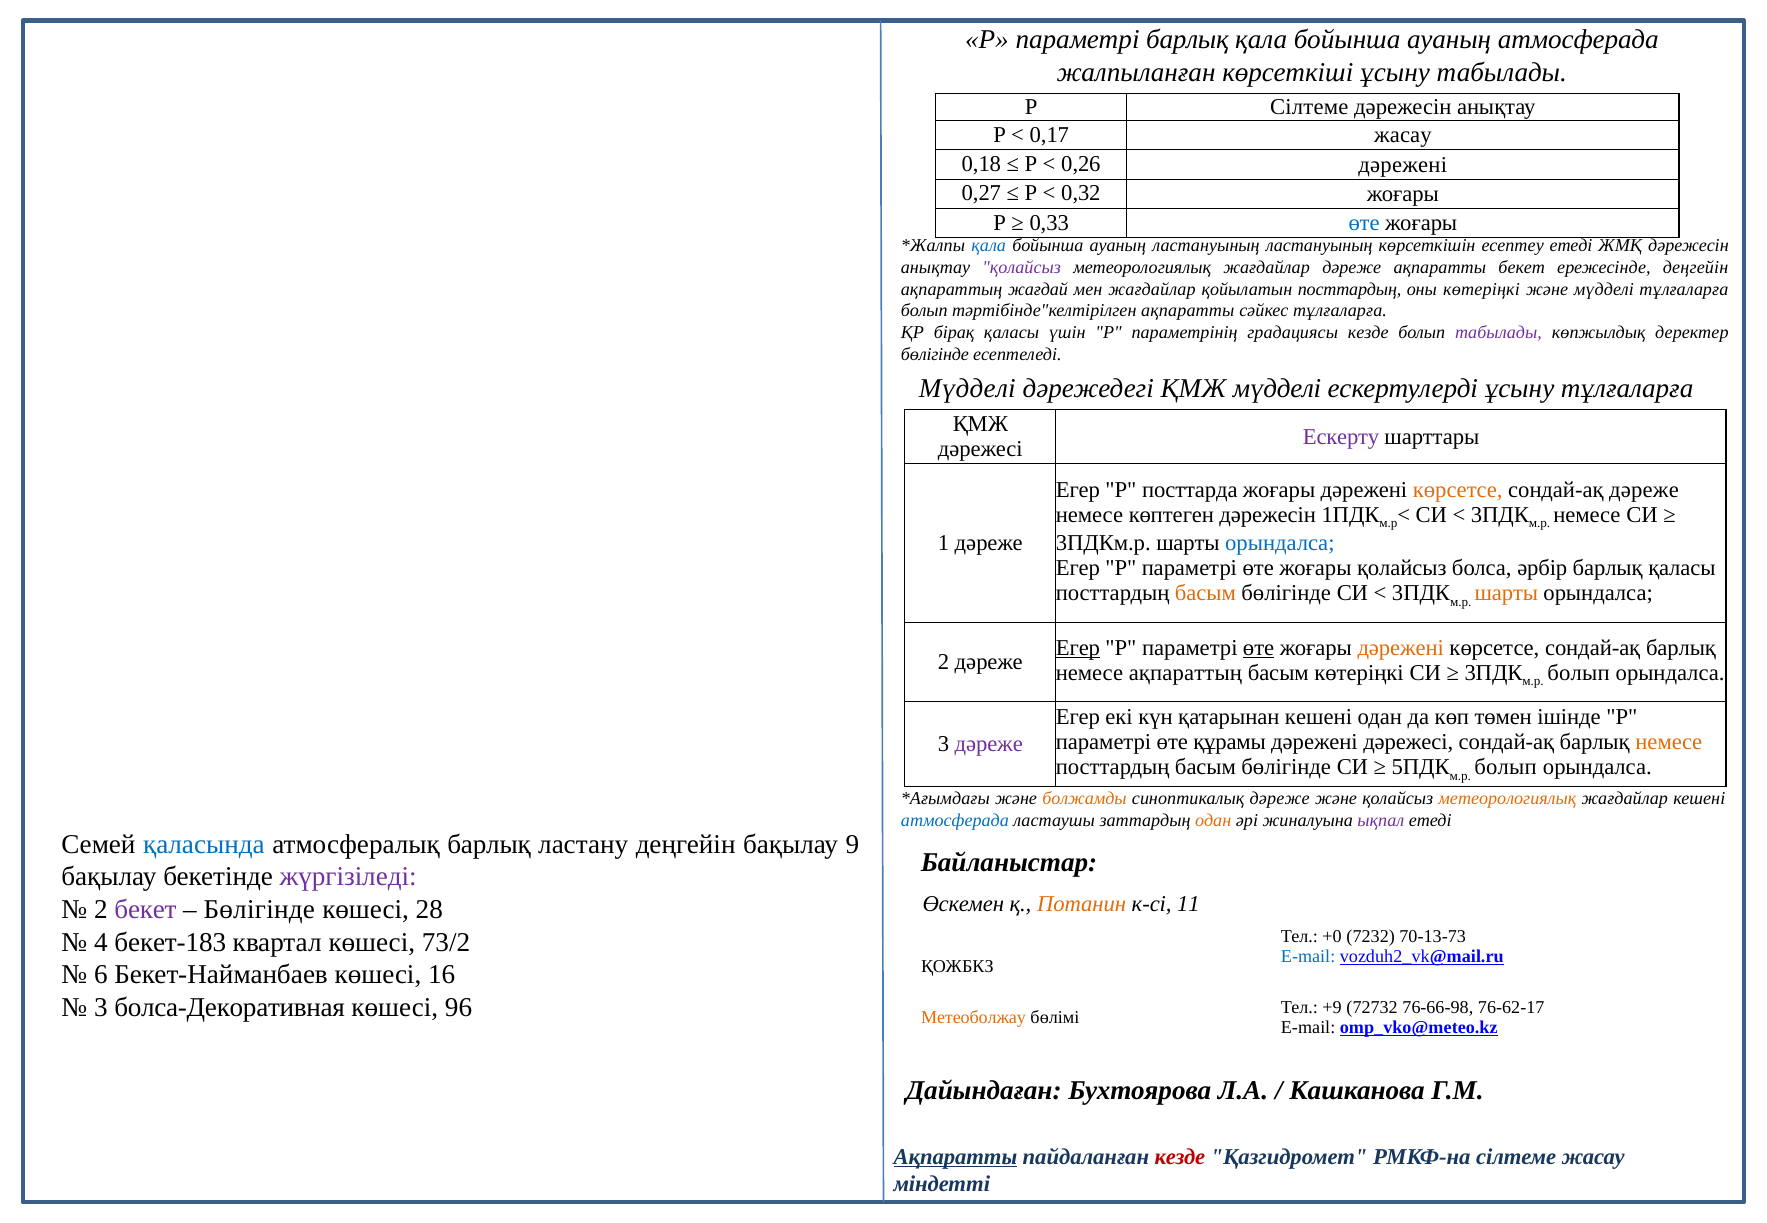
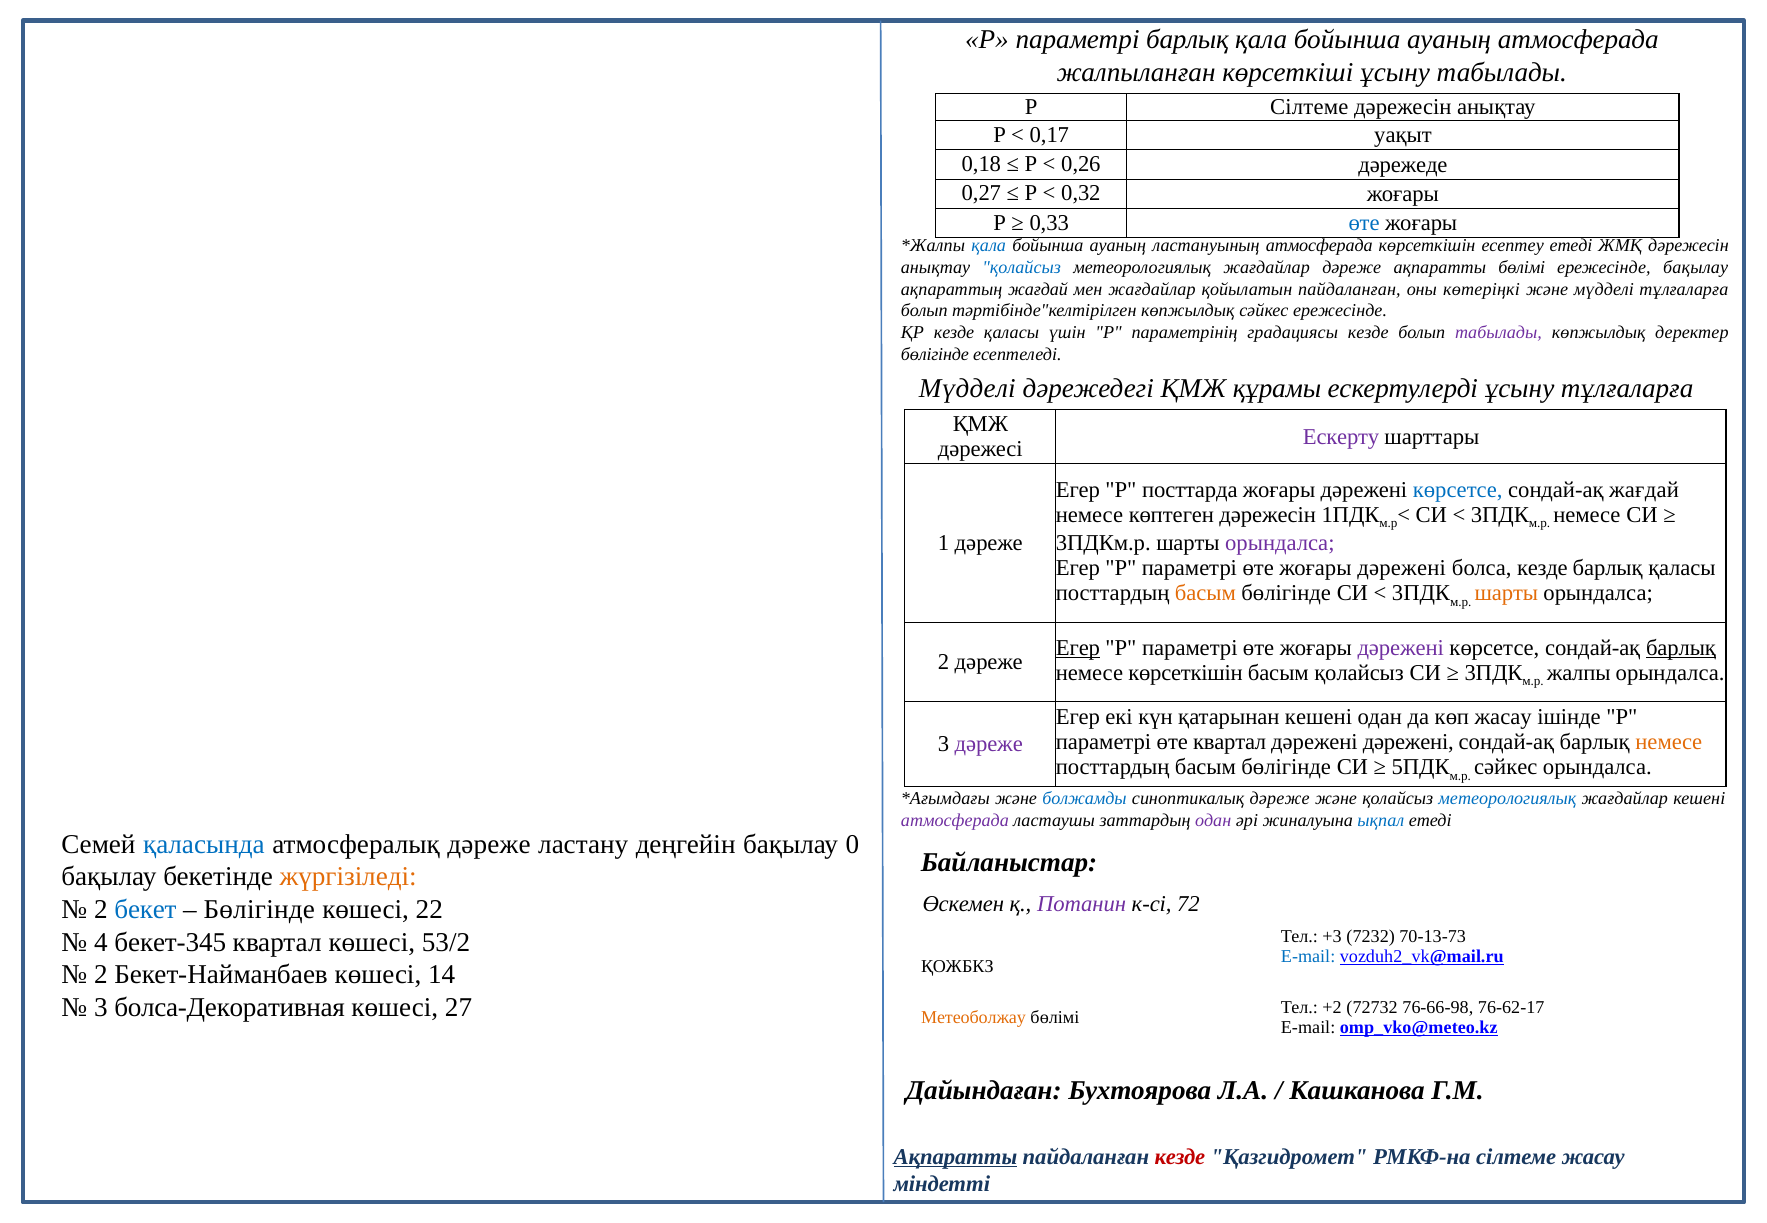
0,17 жасау: жасау -> уақыт (1403, 136)
0,26 дәрежені: дәрежені -> дәрежеде (1403, 165)
ластануының ластануының: ластануының -> атмосферада (1319, 246)
қолайсыз colour: purple -> blue (1022, 268)
ақпаратты бекет: бекет -> бөлімі (1522, 268)
ережесінде деңгейін: деңгейін -> бақылау (1696, 268)
қойылатын посттардың: посттардың -> пайдаланған (1349, 289)
тәртібінде"келтірілген ақпаратты: ақпаратты -> көпжылдық (1188, 311)
сәйкес тұлғаларға: тұлғаларға -> ережесінде (1340, 311)
ҚР бірақ: бірақ -> кезде (954, 333)
ҚМЖ мүдделі: мүдделі -> құрамы (1277, 389)
көрсетсе colour: orange -> blue (1458, 490)
сондай-ақ дәреже: дәреже -> жағдай (1644, 490)
орындалса colour: blue -> purple (1280, 543)
қолайсыз: қолайсыз -> дәрежені (1402, 568)
болса әрбір: әрбір -> кезде (1542, 568)
өте underline: present -> none (1259, 648)
дәрежені colour: orange -> purple (1401, 648)
барлық underline: none -> present (1681, 648)
немесе ақпараттың: ақпараттың -> көрсеткішін (1186, 673)
басым көтеріңкі: көтеріңкі -> қолайсыз (1359, 673)
болып: болып -> жалпы (1579, 673)
көп төмен: төмен -> жасау (1503, 718)
өте құрамы: құрамы -> квартал (1230, 743)
дәрежені дәрежесі: дәрежесі -> дәрежені (1408, 743)
болып: болып -> сәйкес (1506, 768)
болжамды colour: orange -> blue (1085, 799)
метеорологиялық colour: orange -> blue (1507, 799)
атмосферада colour: blue -> purple (955, 820)
одан colour: orange -> purple (1213, 820)
ықпал colour: purple -> blue (1381, 820)
атмосфералық барлық: барлық -> дәреже (489, 844)
9: 9 -> 0 (852, 844)
жүргізіледі colour: purple -> orange (348, 877)
Потанин colour: orange -> purple (1082, 904)
11: 11 -> 72 (1189, 904)
бекет colour: purple -> blue (145, 910)
28: 28 -> 22 (429, 910)
+0: +0 -> +3 (1332, 937)
бекет-183: бекет-183 -> бекет-345 (170, 942)
73/2: 73/2 -> 53/2 (446, 942)
6: 6 -> 2 (101, 975)
16: 16 -> 14 (442, 975)
96: 96 -> 27 (459, 1008)
+9: +9 -> +2 (1332, 1008)
